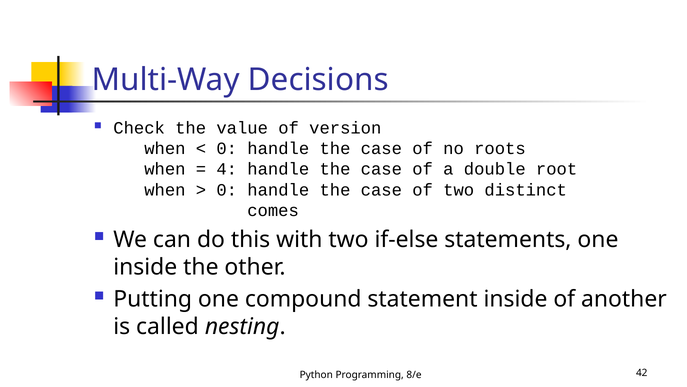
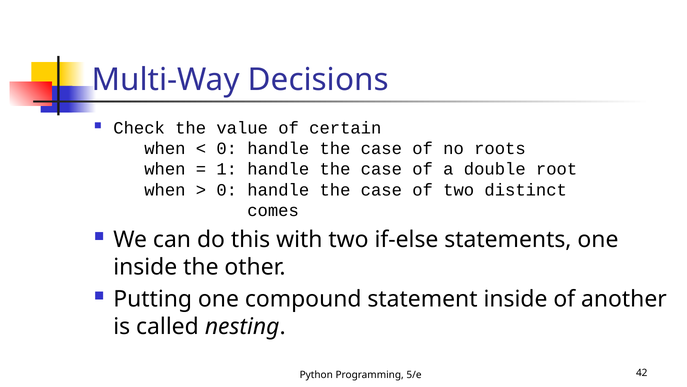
version: version -> certain (345, 128)
4: 4 -> 1 (227, 169)
8/e: 8/e -> 5/e (414, 374)
